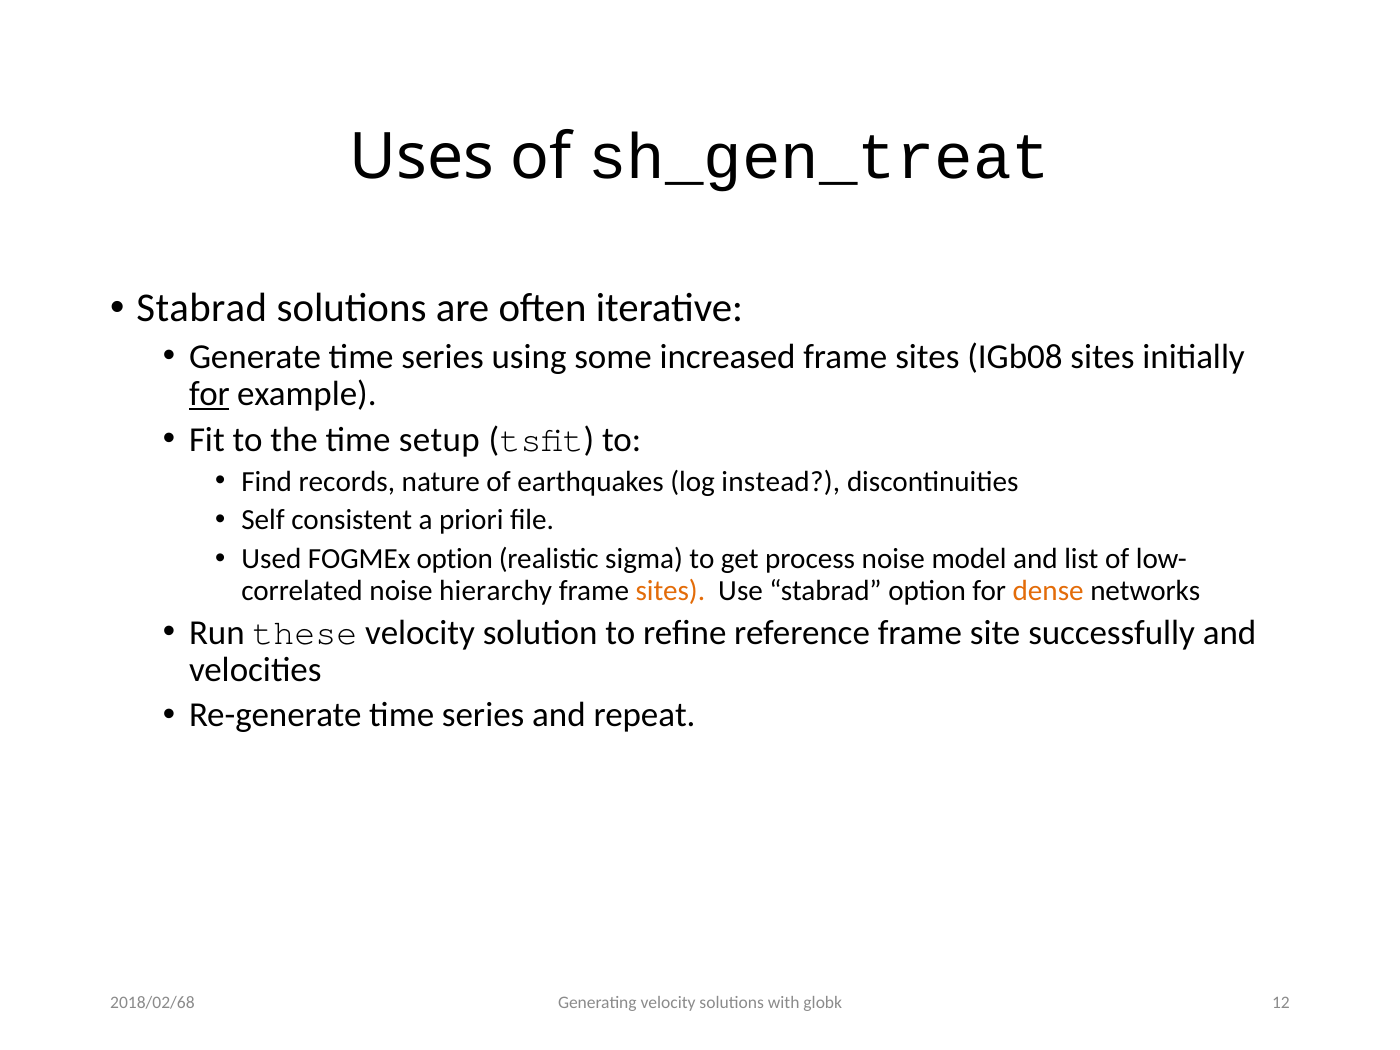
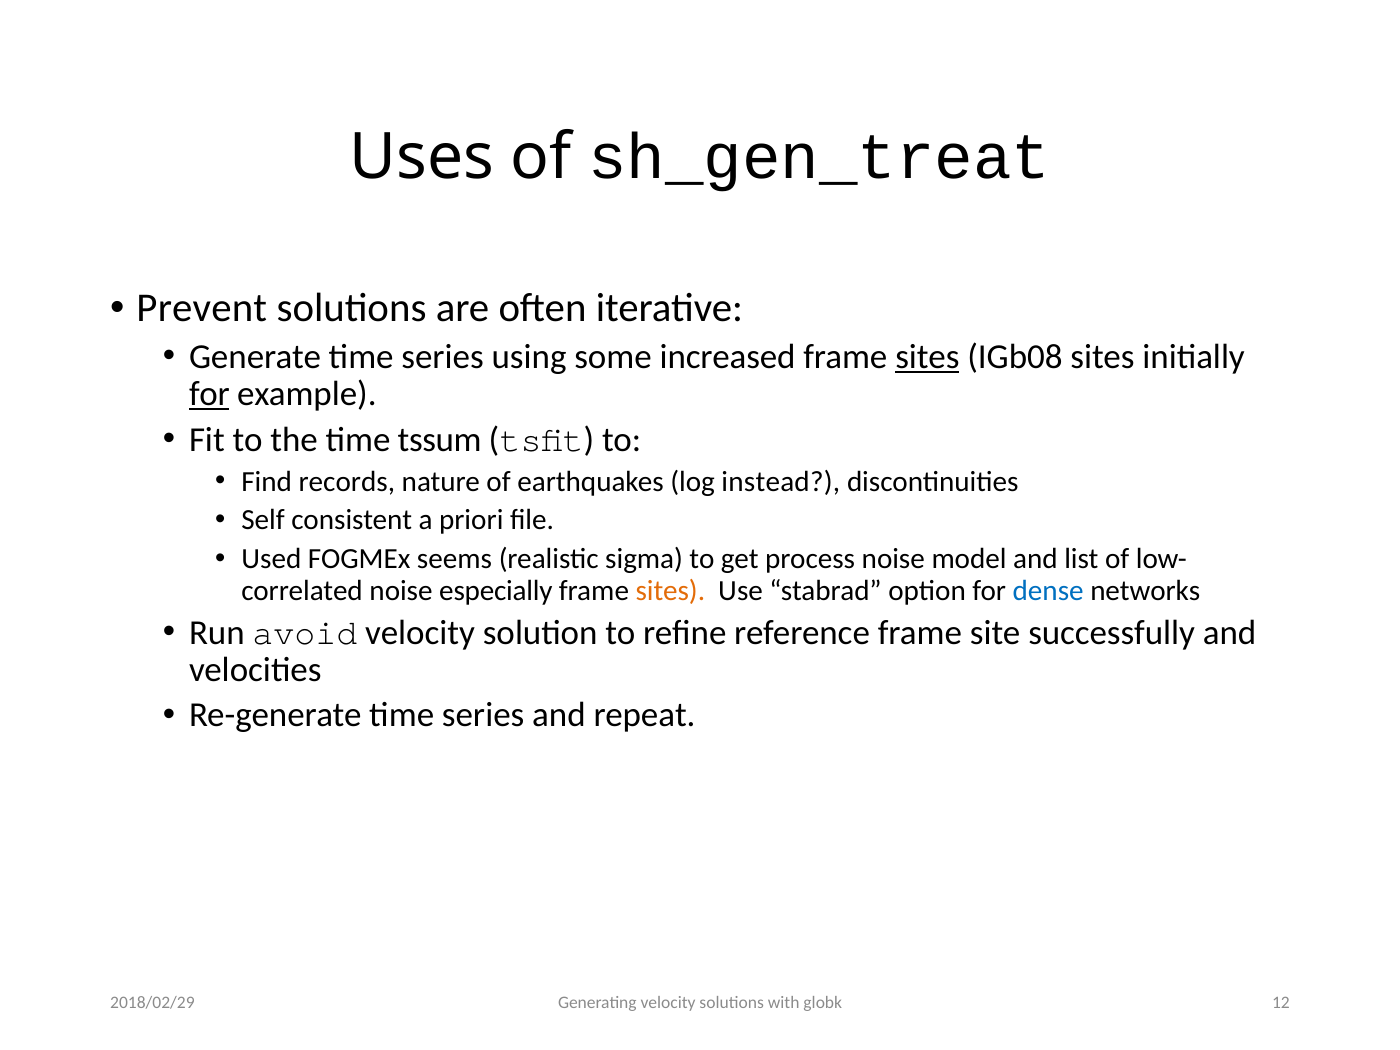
Stabrad: Stabrad -> Prevent (202, 308)
sites underline: none -> present (927, 357)
setup: setup -> tssum (440, 439)
FOGMEx option: option -> seems (455, 559)
hierarchy: hierarchy -> especially (496, 591)
dense colour: orange -> blue (1048, 591)
these: these -> avoid (305, 633)
2018/02/68: 2018/02/68 -> 2018/02/29 (152, 1002)
